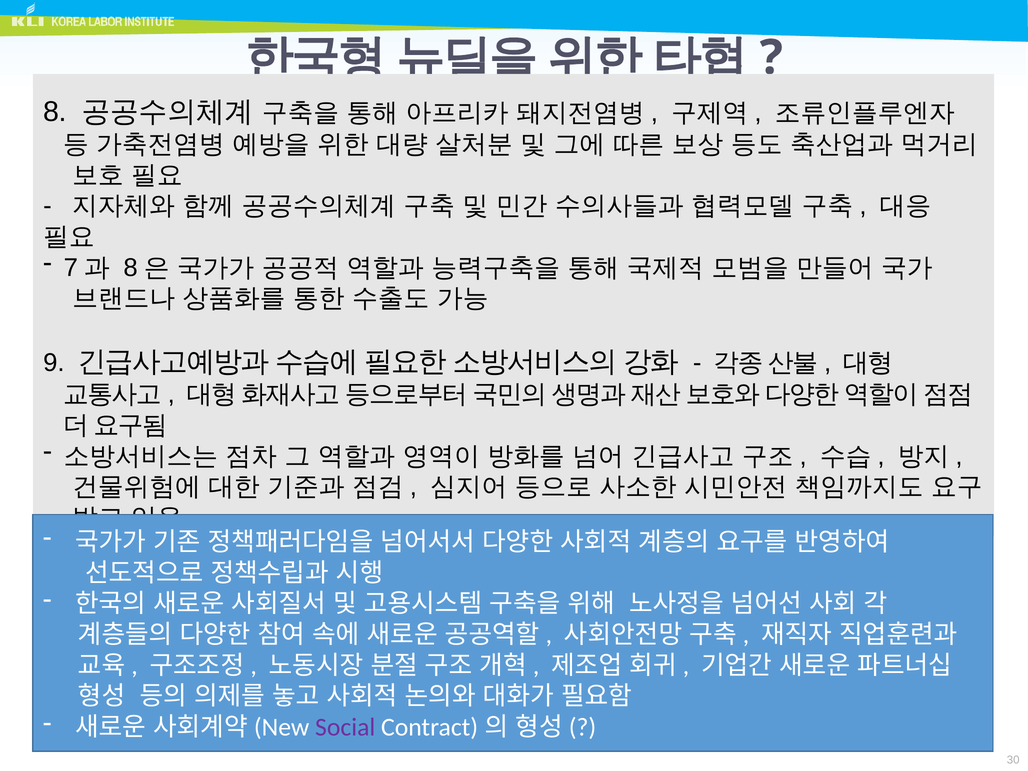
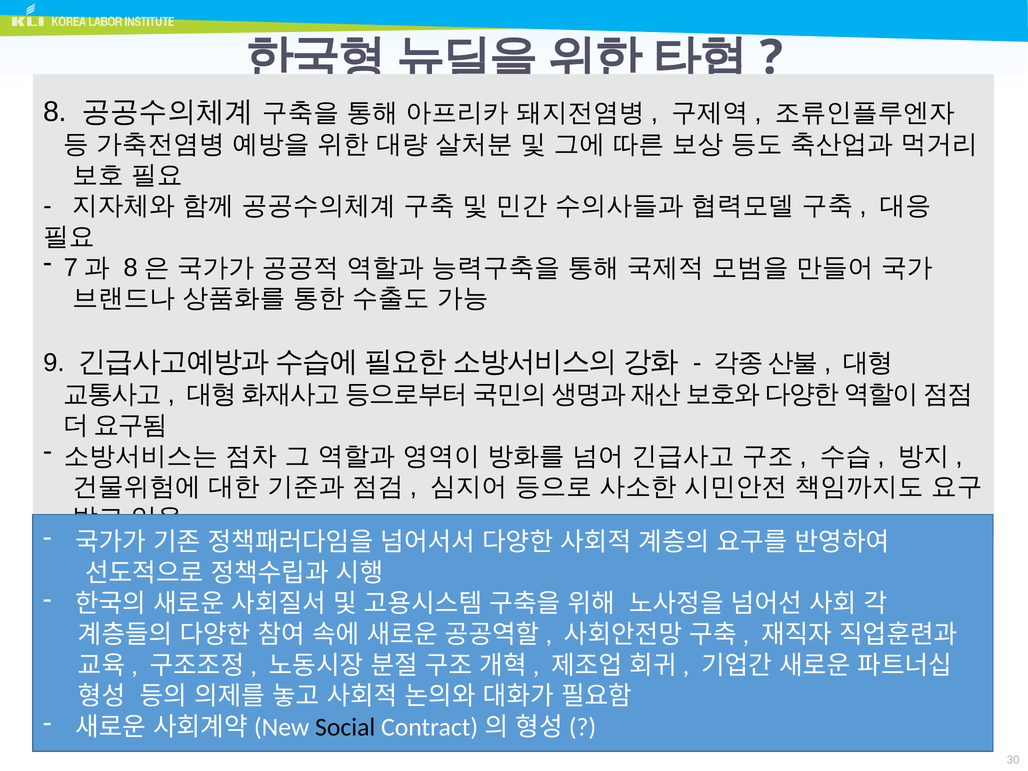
Social colour: purple -> black (345, 727)
